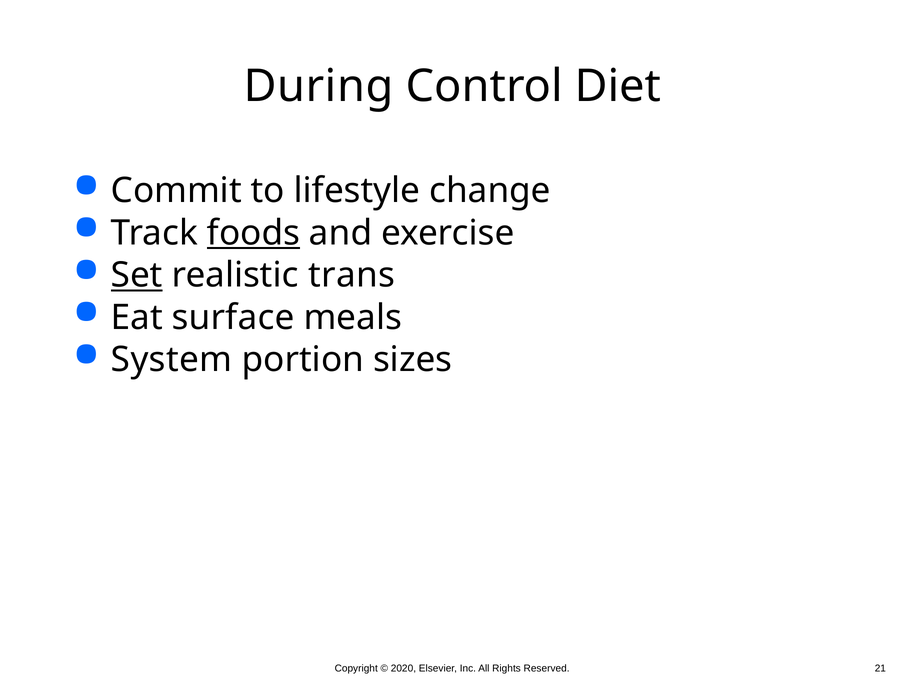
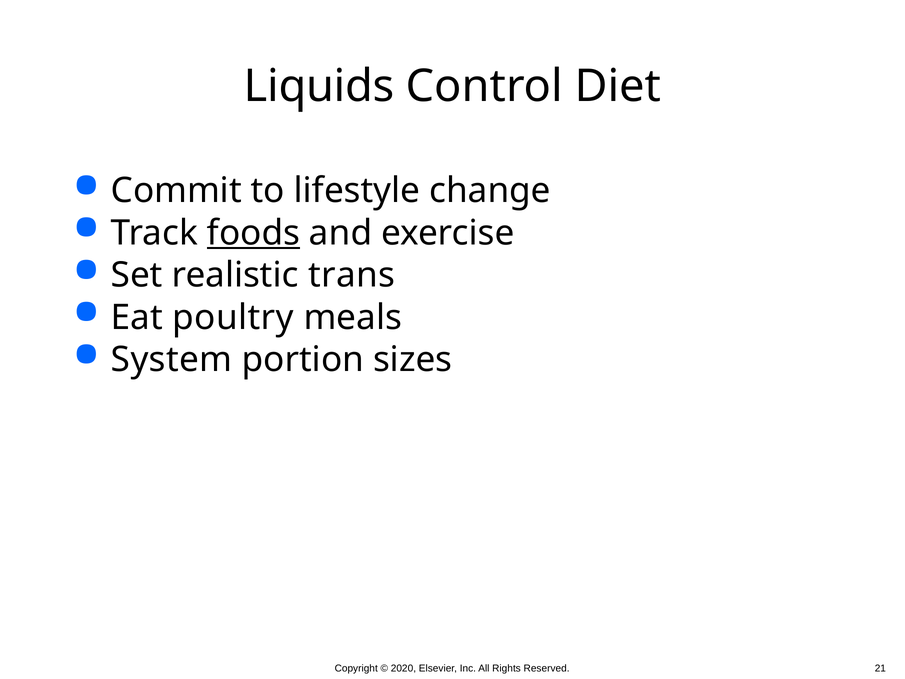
During: During -> Liquids (319, 86)
Set underline: present -> none (137, 275)
surface: surface -> poultry (233, 317)
